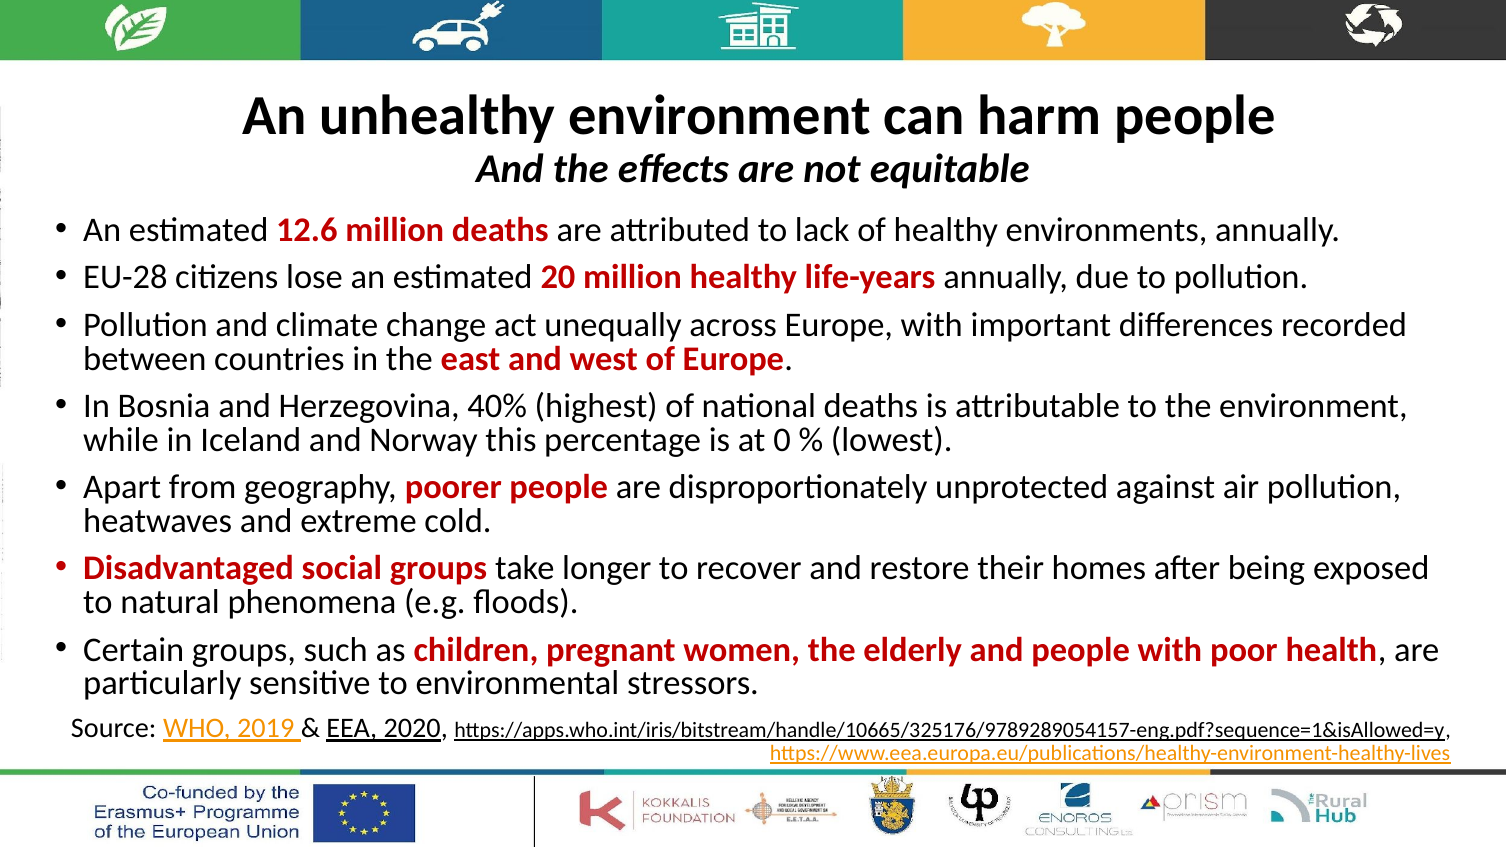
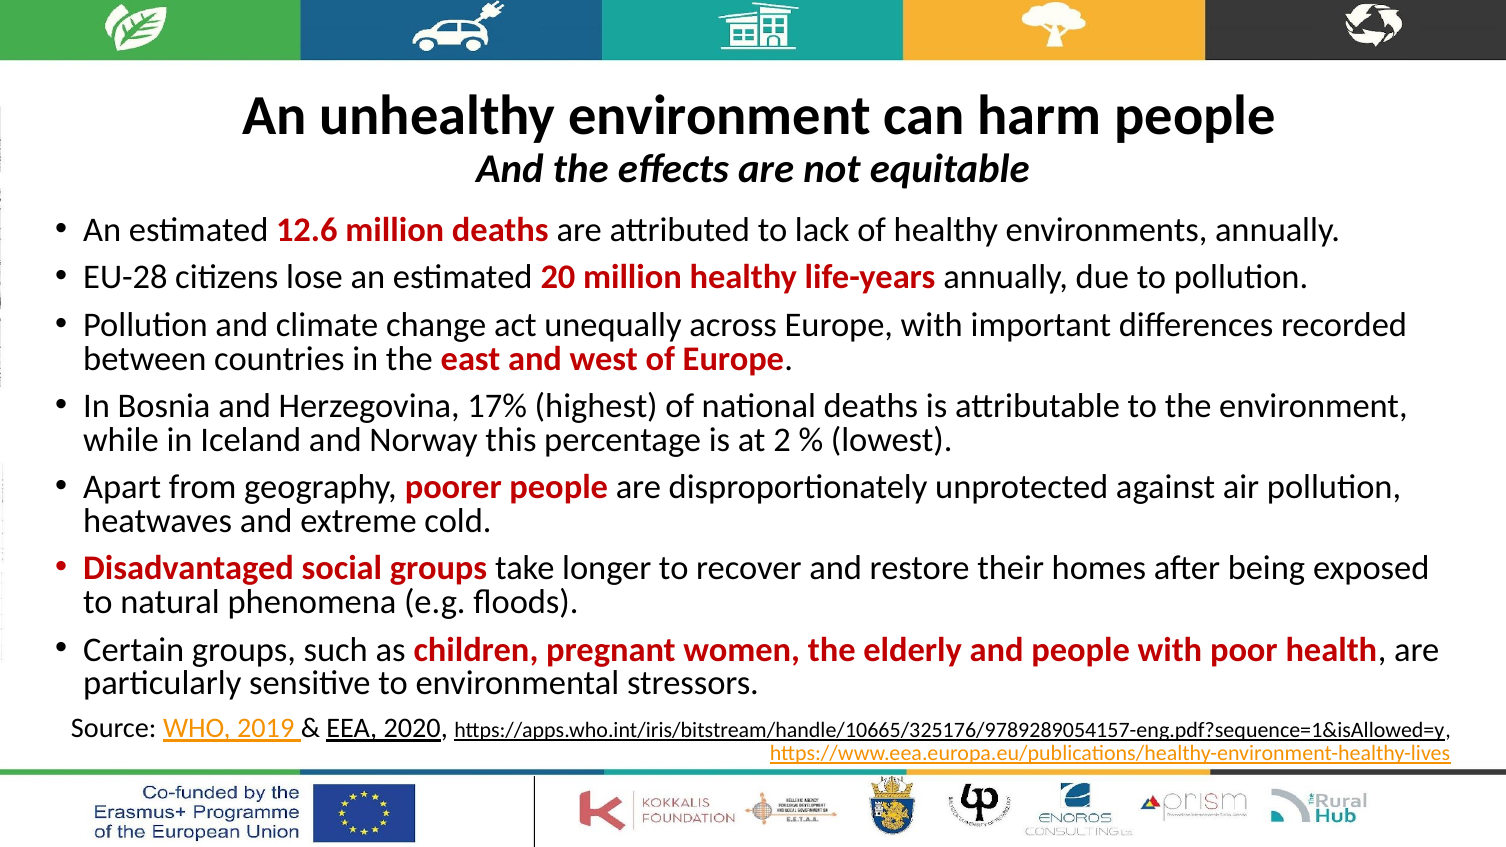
40%: 40% -> 17% (497, 406)
0: 0 -> 2 (782, 440)
